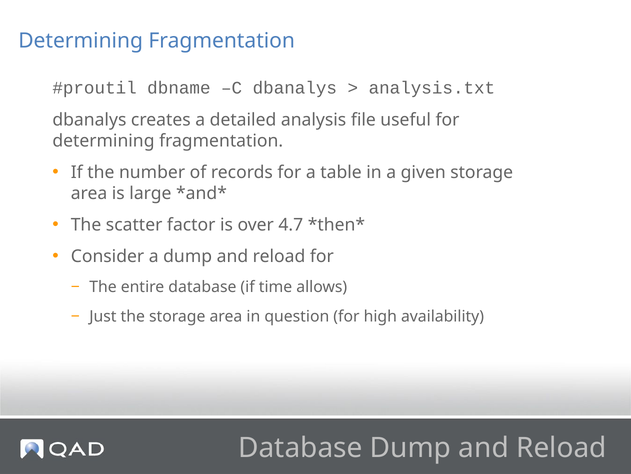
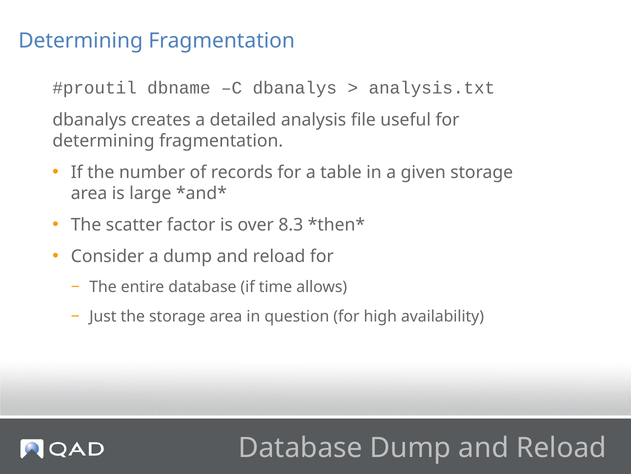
4.7: 4.7 -> 8.3 (291, 225)
